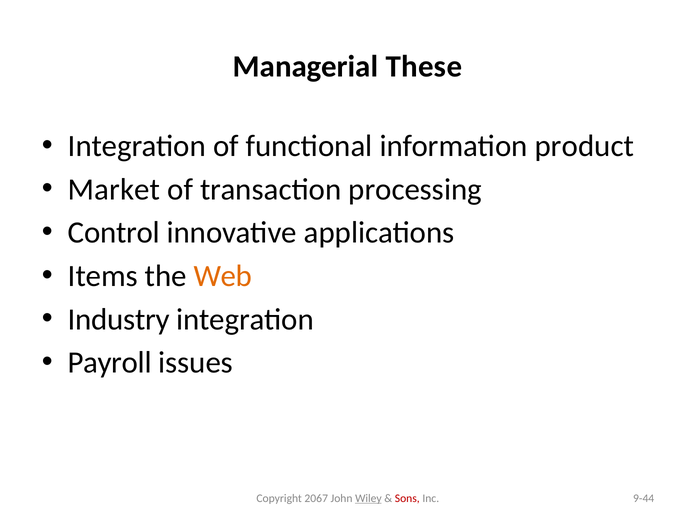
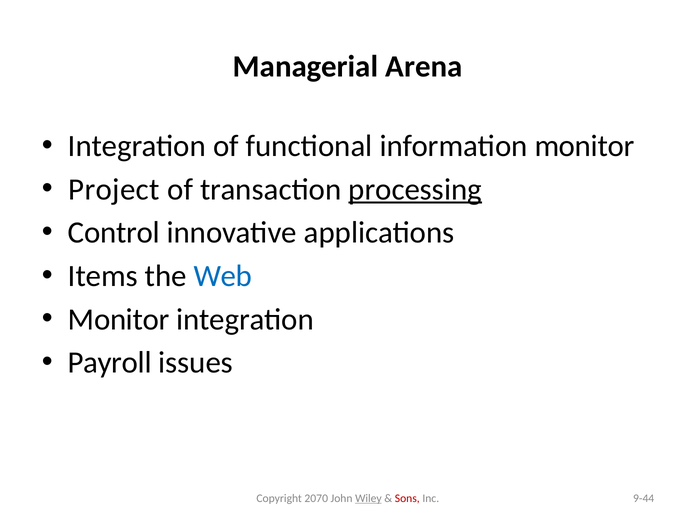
These: These -> Arena (424, 67)
information product: product -> monitor (585, 146)
Market: Market -> Project (114, 189)
processing underline: none -> present (415, 189)
Web colour: orange -> blue (223, 276)
Industry: Industry -> Monitor (119, 319)
2067: 2067 -> 2070 (316, 498)
